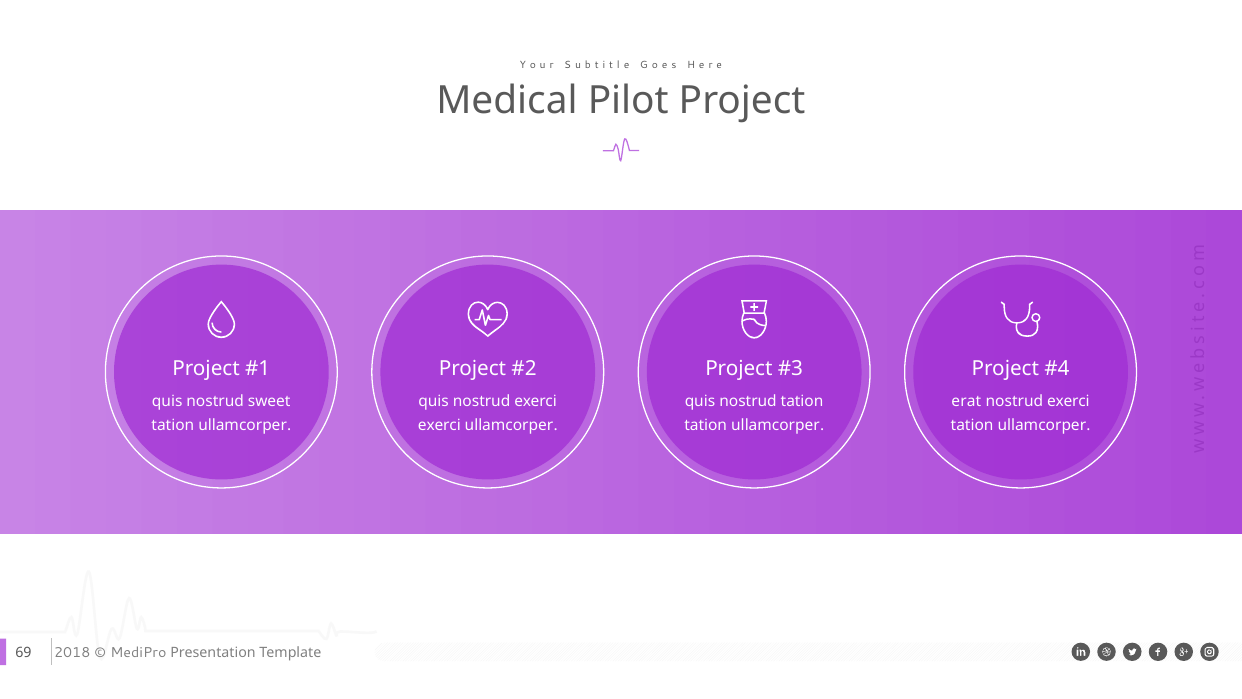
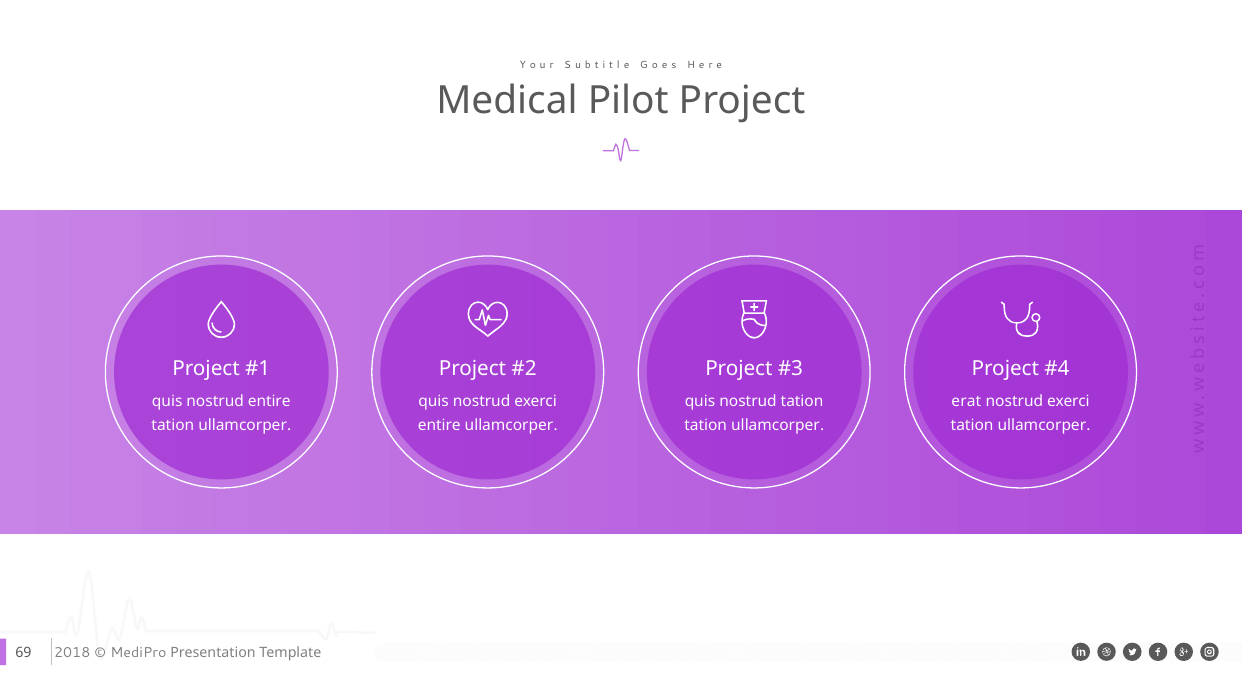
nostrud sweet: sweet -> entire (269, 401)
exerci: exerci -> entire (439, 425)
